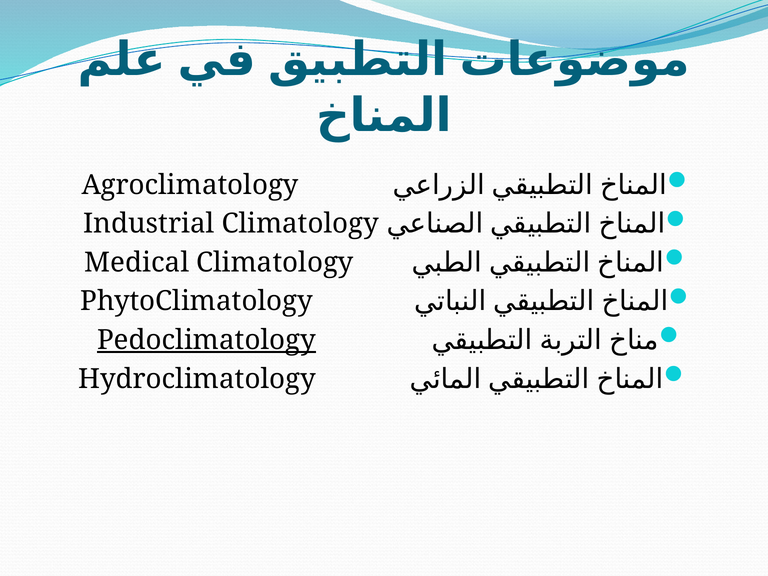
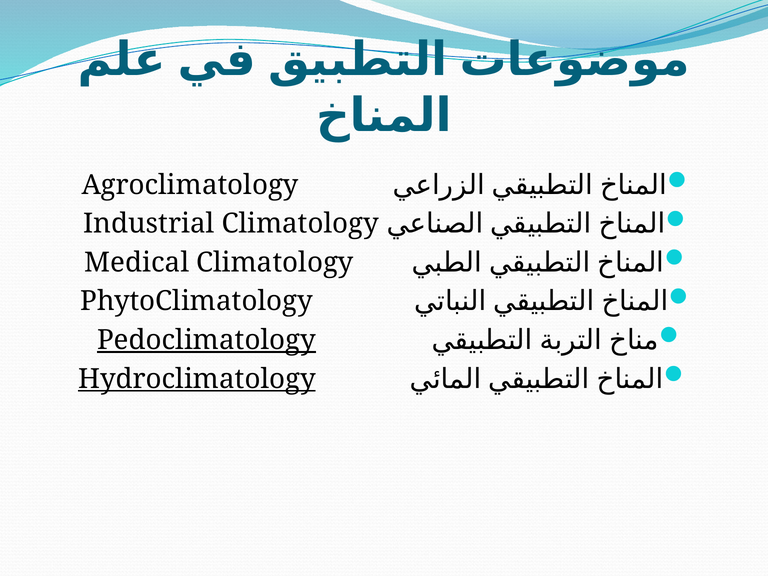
Hydroclimatology underline: none -> present (197, 379)
